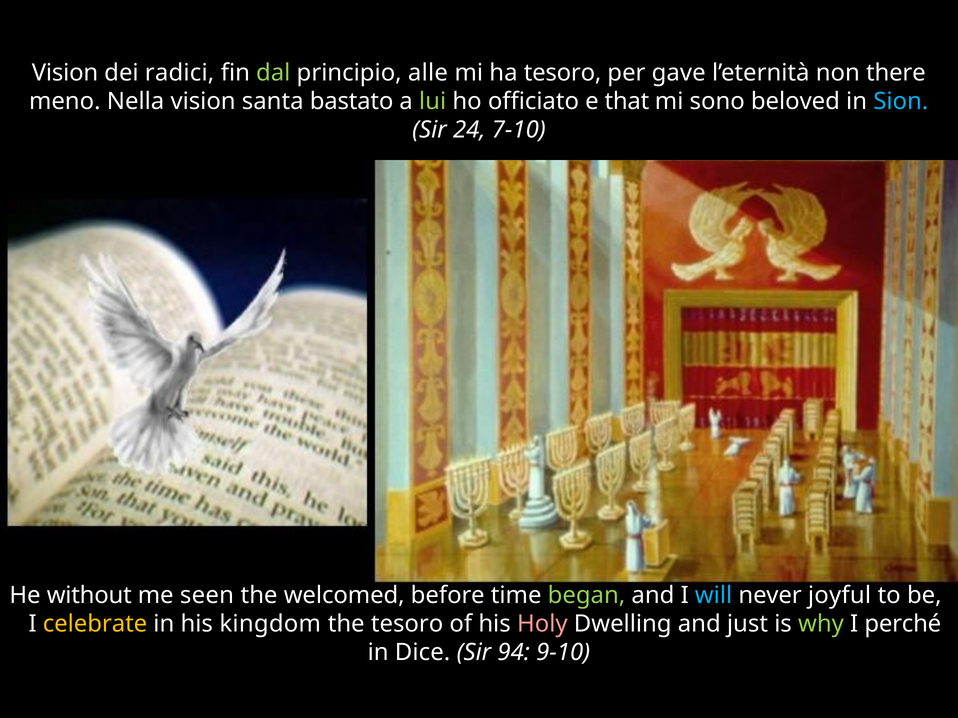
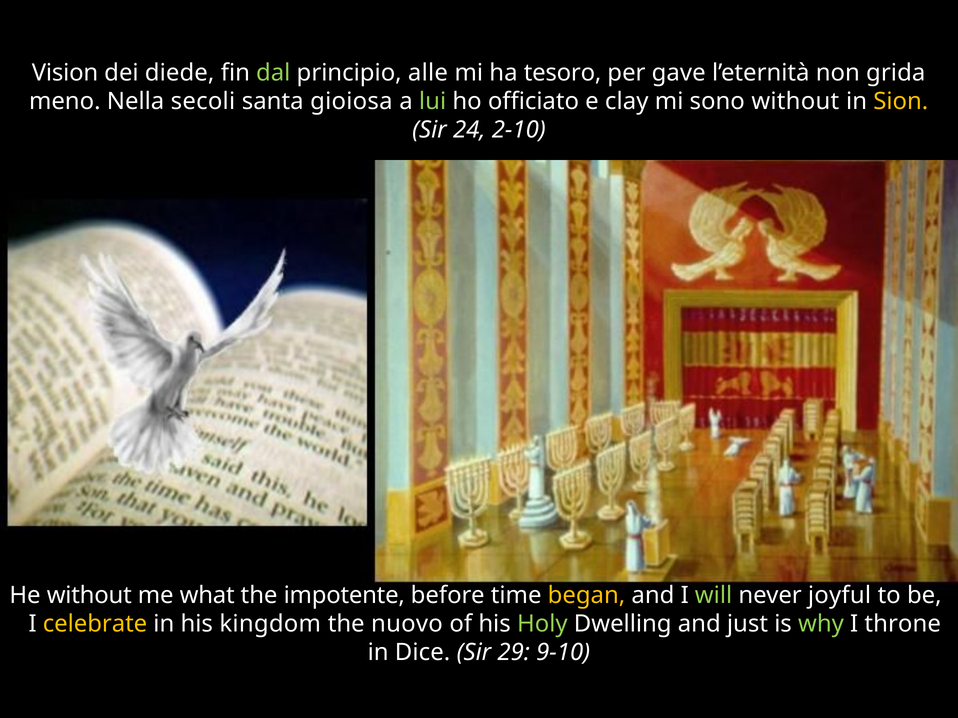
radici: radici -> diede (180, 73)
there: there -> grida (896, 73)
Nella vision: vision -> secoli (203, 101)
bastato: bastato -> gioiosa (351, 101)
that: that -> clay (627, 101)
sono beloved: beloved -> without (795, 101)
Sion colour: light blue -> yellow (901, 101)
7-10: 7-10 -> 2-10 (519, 130)
seen: seen -> what (207, 596)
welcomed: welcomed -> impotente (344, 596)
began colour: light green -> yellow (586, 596)
will colour: light blue -> light green (714, 596)
the tesoro: tesoro -> nuovo (407, 624)
Holy colour: pink -> light green (542, 624)
perché: perché -> throne (903, 624)
94: 94 -> 29 (514, 653)
